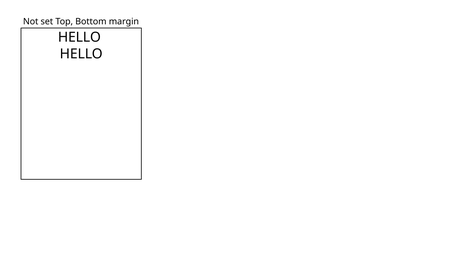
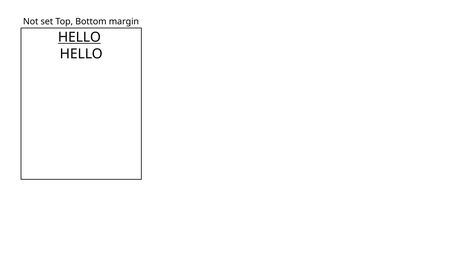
HELLO underline: none -> present (79, 37)
